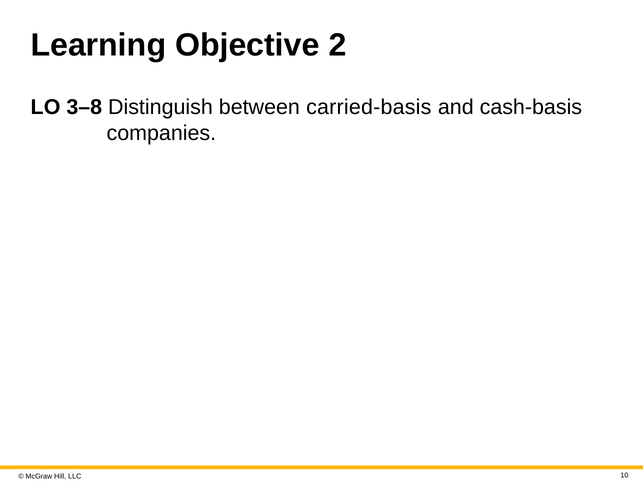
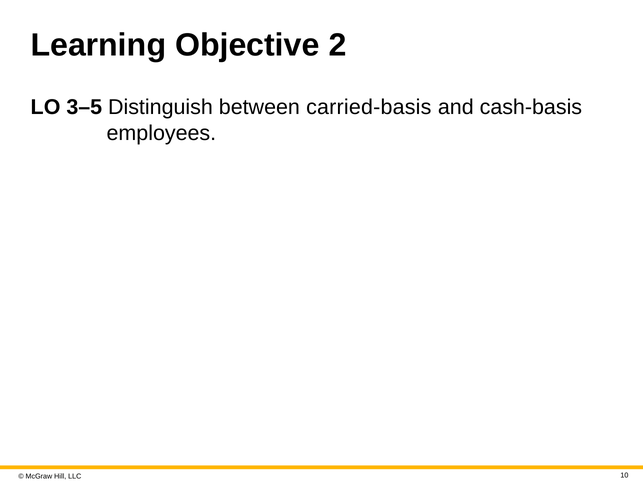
3–8: 3–8 -> 3–5 (84, 107)
companies: companies -> employees (161, 133)
